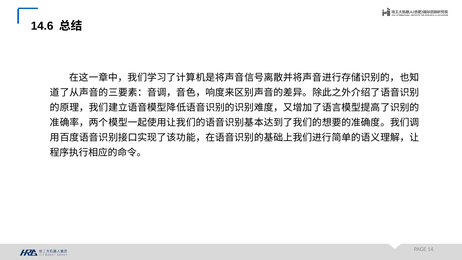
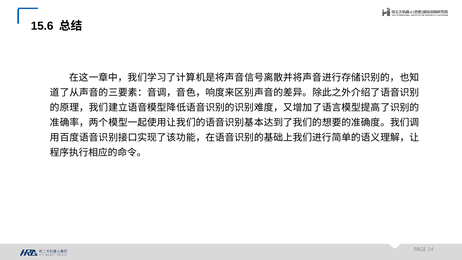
14.6: 14.6 -> 15.6 (42, 26)
